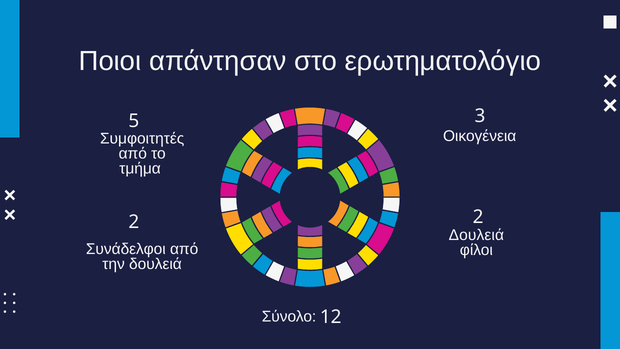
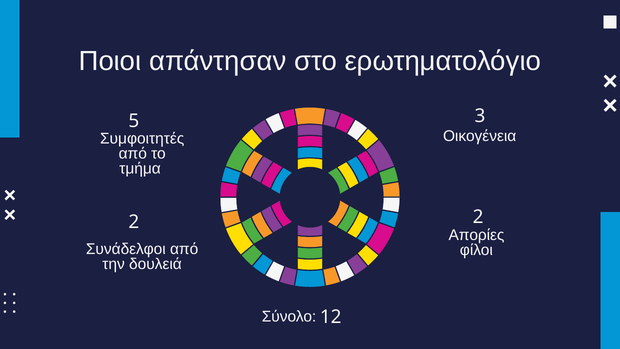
Δουλειά: Δουλειά -> Απορίες (476, 235)
